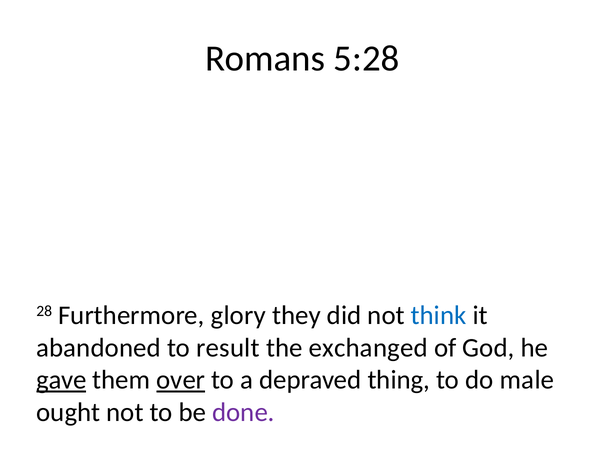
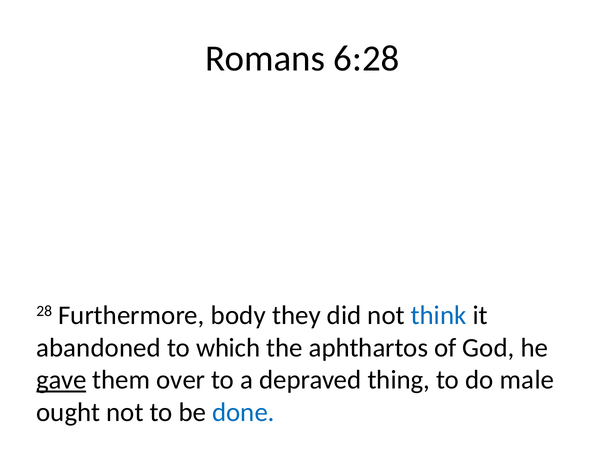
5:28: 5:28 -> 6:28 (366, 59)
glory: glory -> body (238, 315)
result: result -> which (228, 347)
exchanged: exchanged -> aphthartos (368, 347)
over underline: present -> none (181, 380)
done colour: purple -> blue (243, 412)
